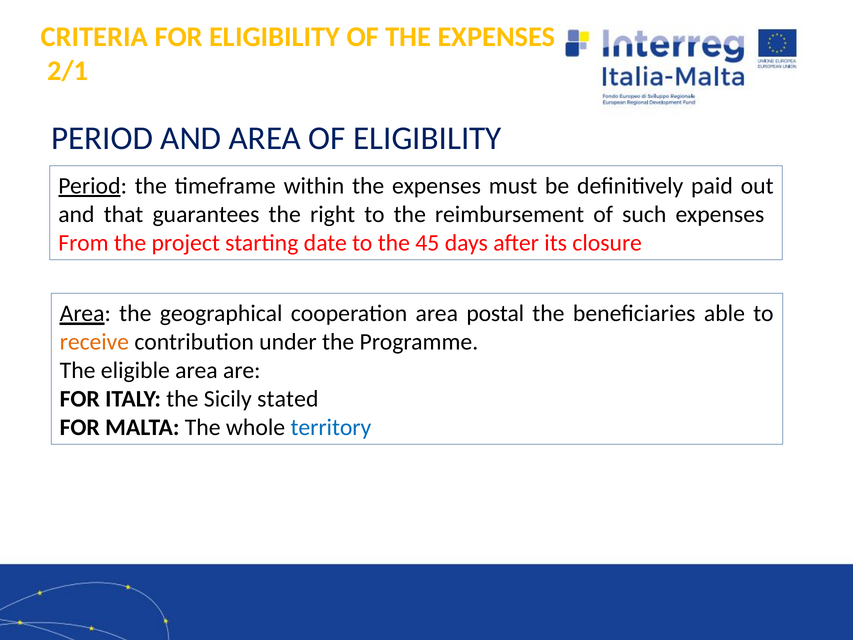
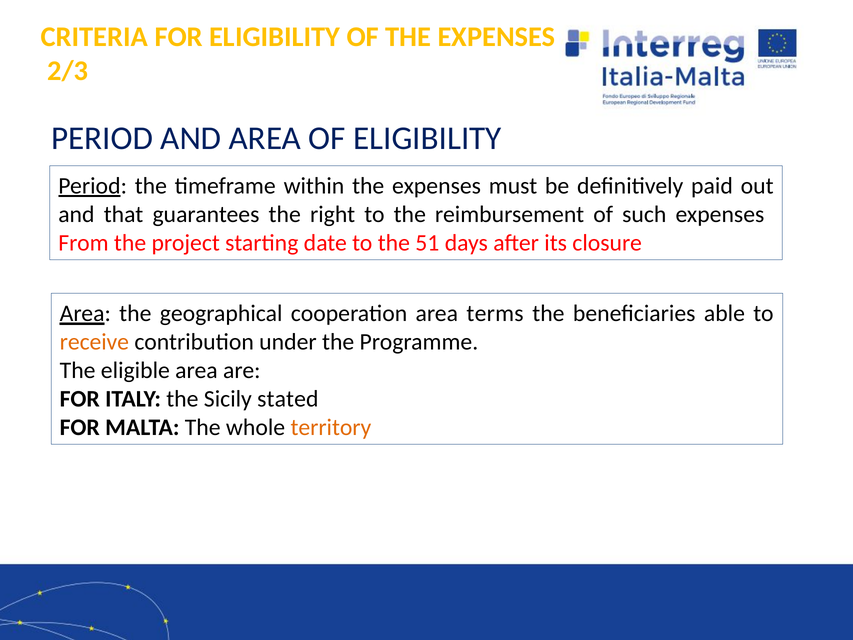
2/1: 2/1 -> 2/3 (68, 71)
45: 45 -> 51 (427, 243)
postal: postal -> terms (495, 313)
territory colour: blue -> orange (331, 427)
